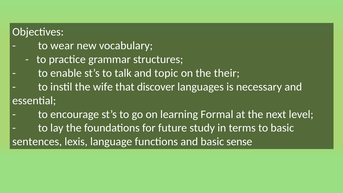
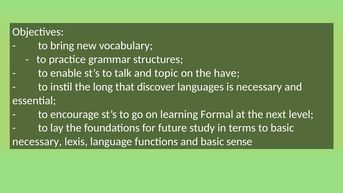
wear: wear -> bring (62, 46)
their: their -> have (227, 73)
wife: wife -> long (103, 87)
sentences: sentences -> necessary (37, 142)
